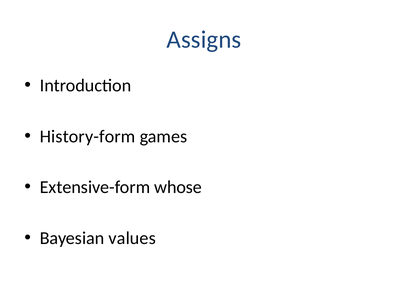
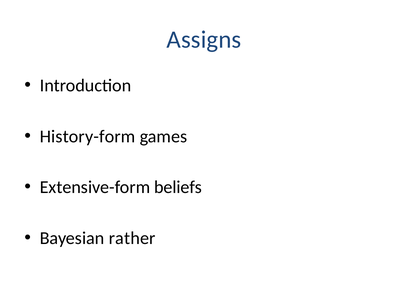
whose: whose -> beliefs (178, 187)
values: values -> rather (132, 238)
